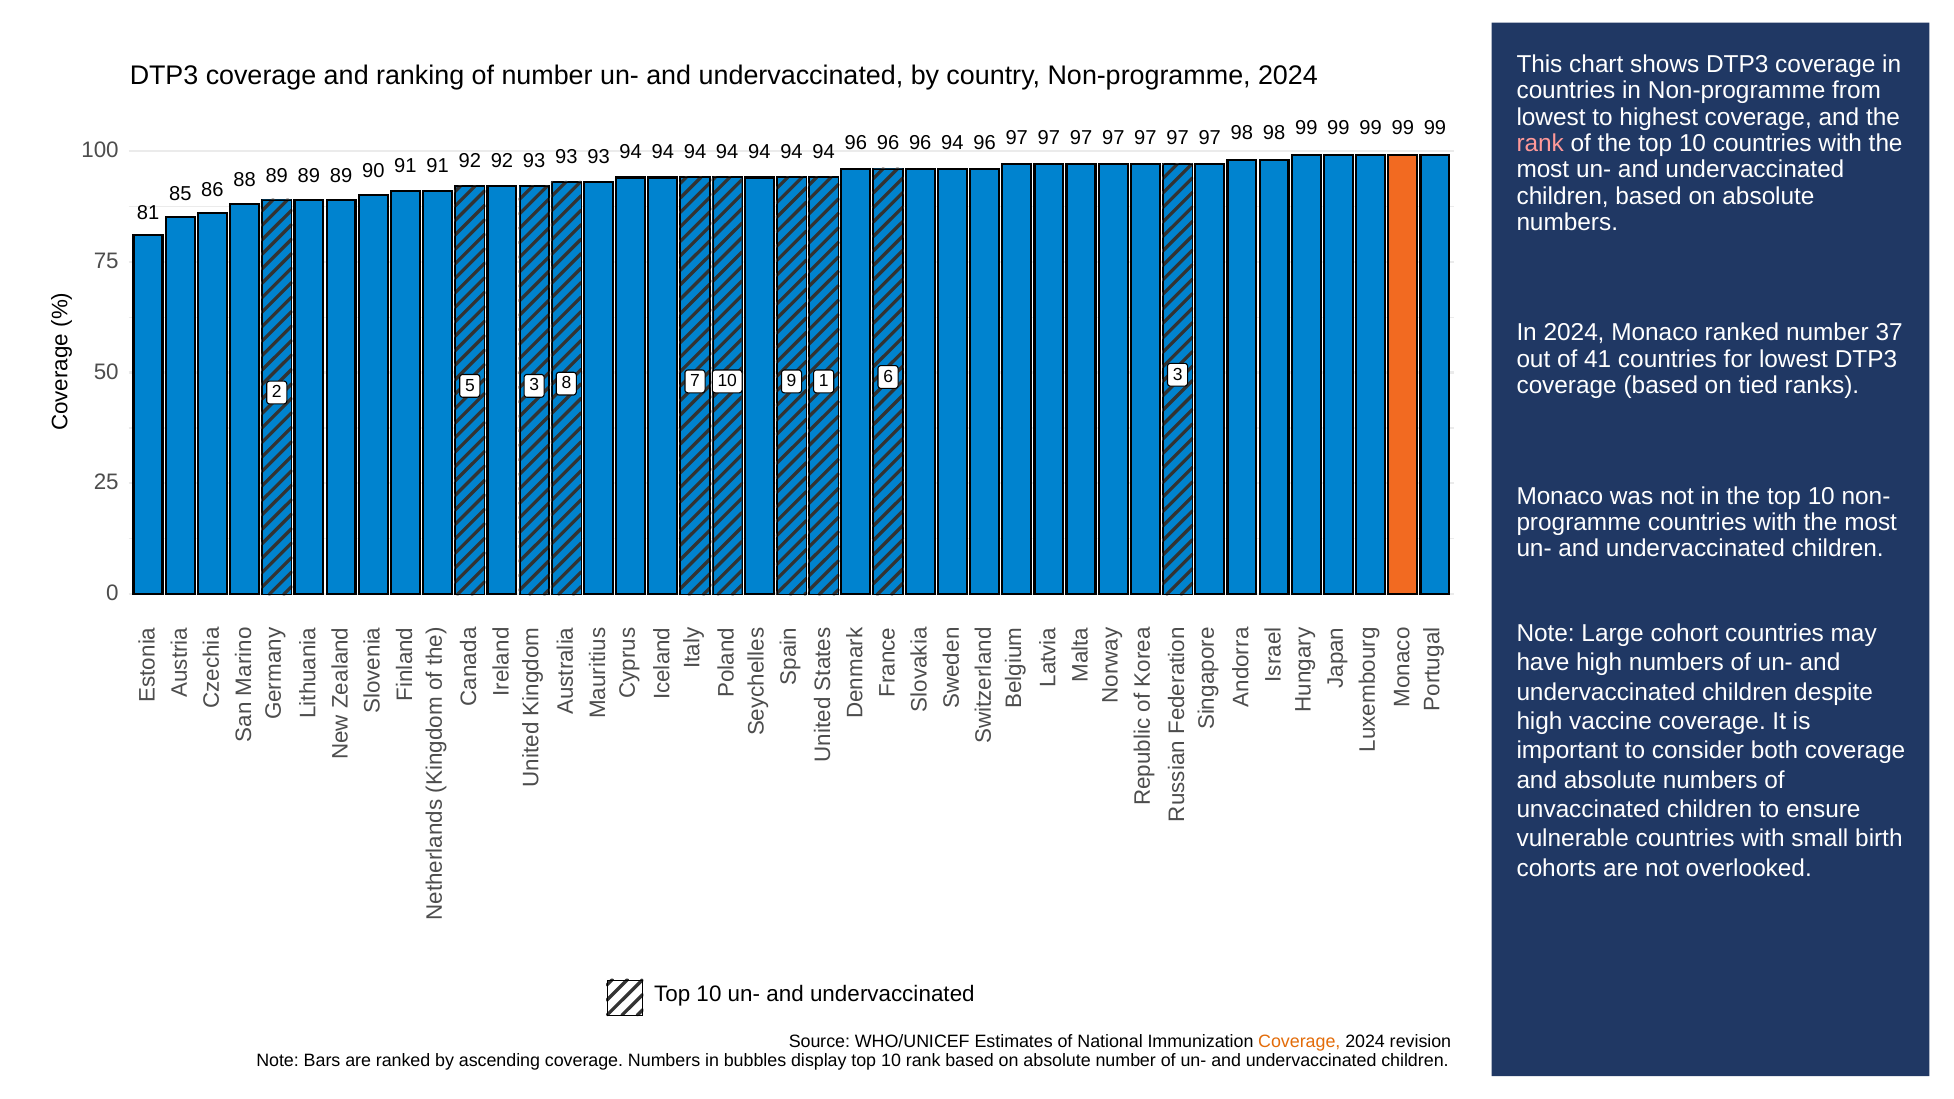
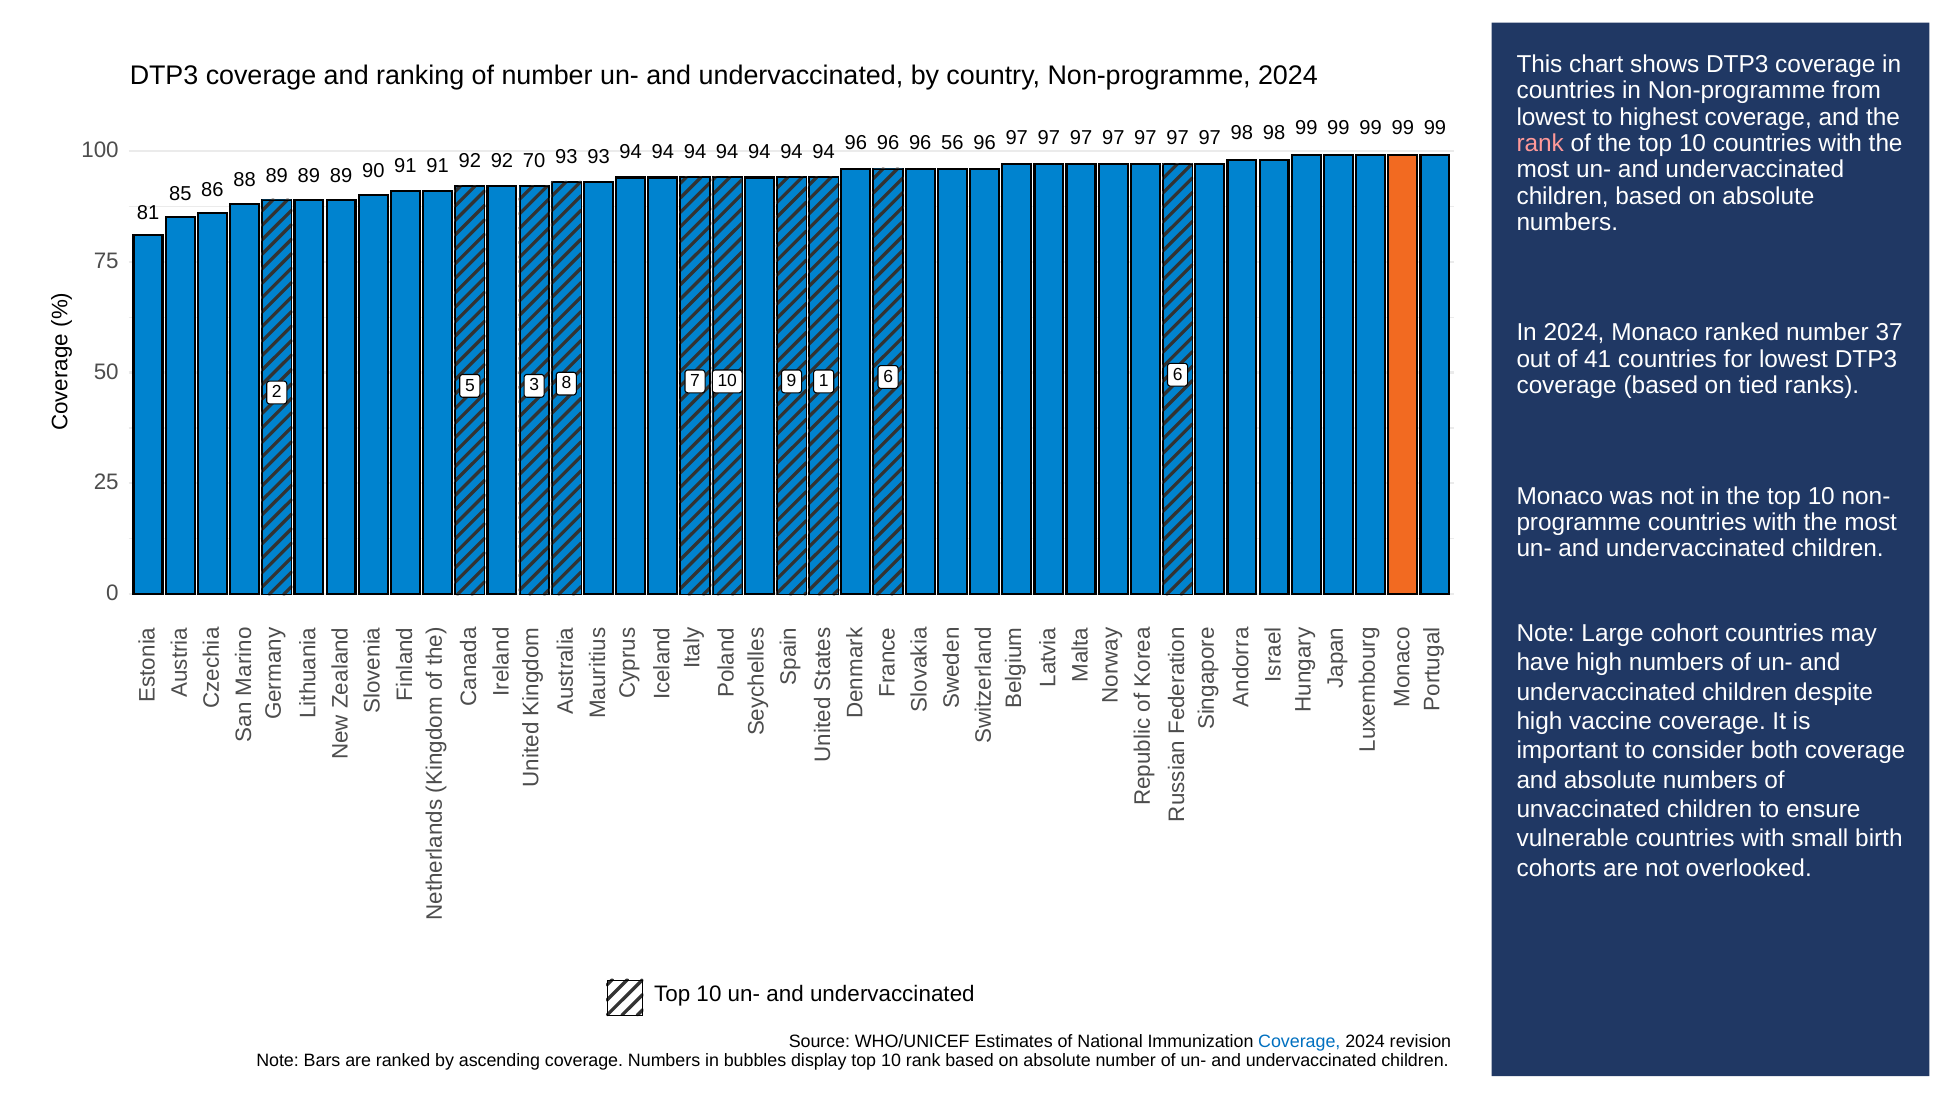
96 94: 94 -> 56 (952, 142)
91 93: 93 -> 70 (534, 161)
6 3: 3 -> 6 (1178, 374)
Coverage colour: orange -> blue (1299, 1041)
